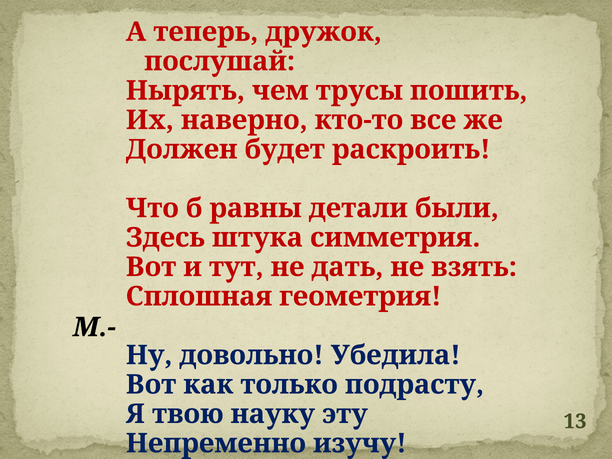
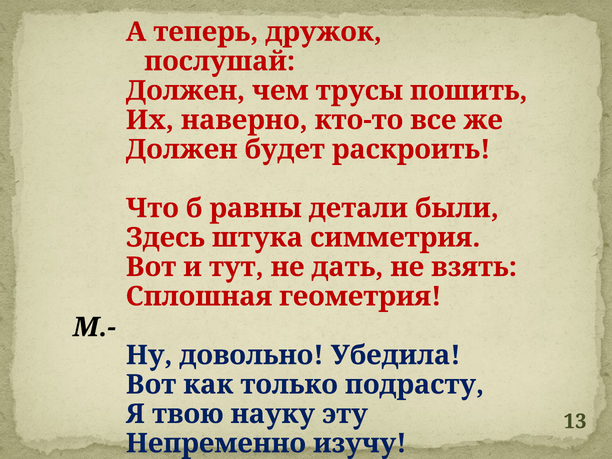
Нырять: Нырять -> Должен (185, 91)
